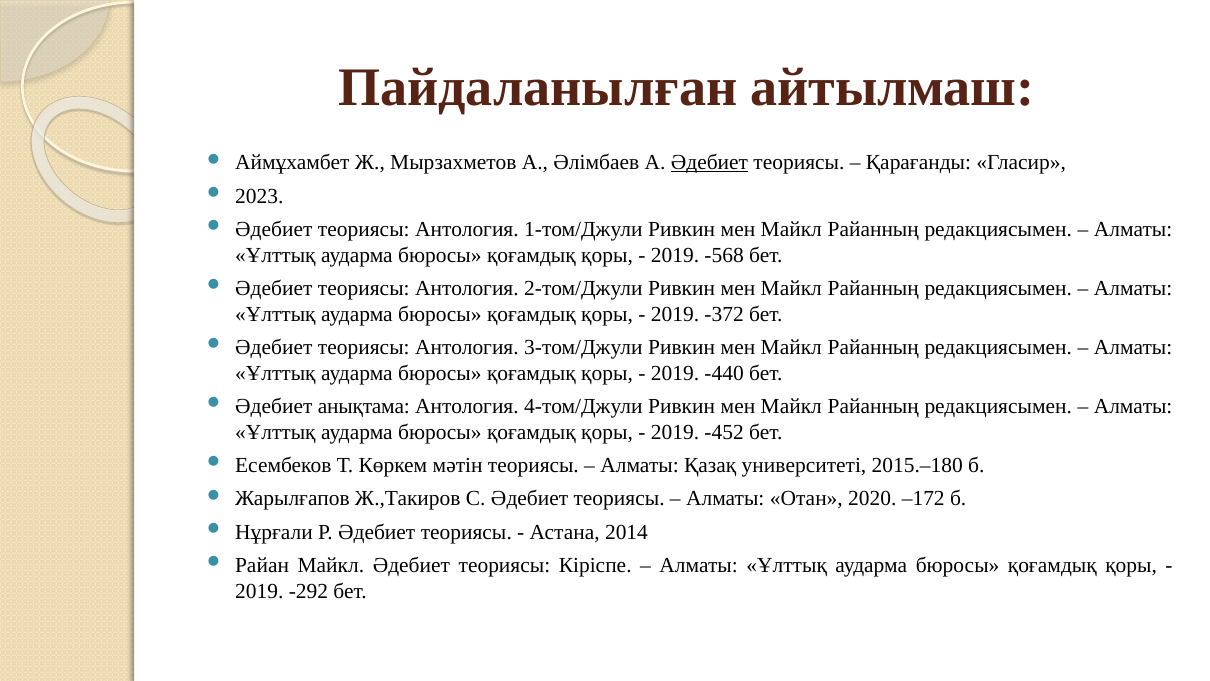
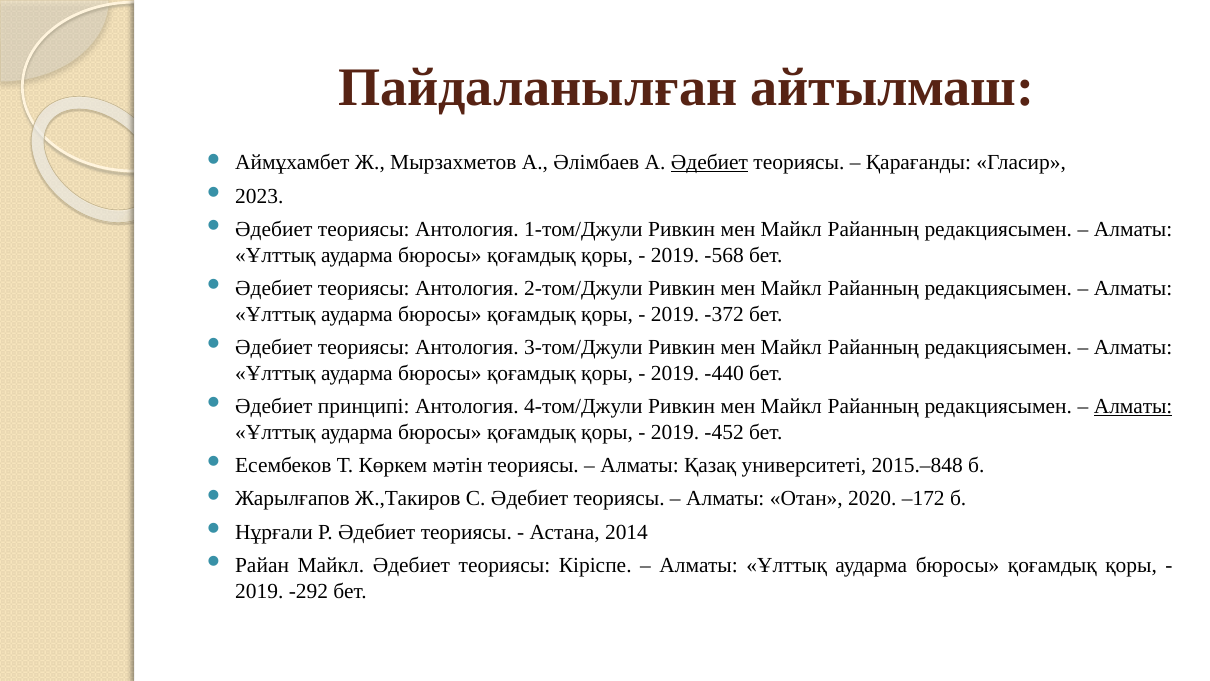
анықтама: анықтама -> принципі (364, 406)
Алматы underline: none -> present (1133, 406)
2015.–180: 2015.–180 -> 2015.–848 (917, 465)
